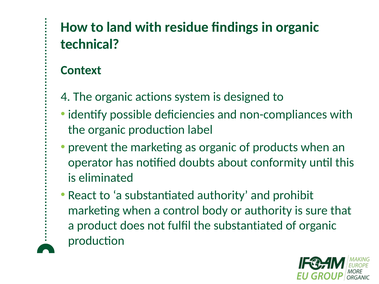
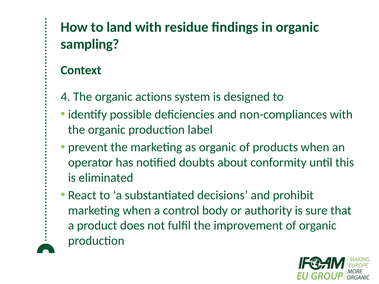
technical: technical -> sampling (90, 44)
substantiated authority: authority -> decisions (223, 195)
the substantiated: substantiated -> improvement (248, 226)
